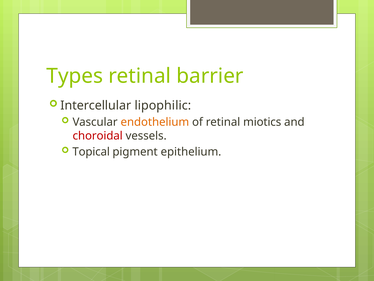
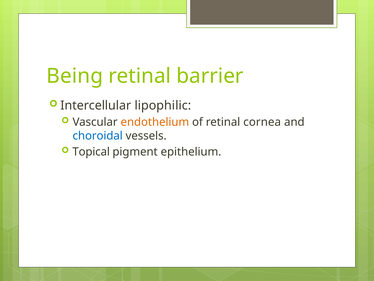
Types: Types -> Being (75, 76)
miotics: miotics -> cornea (262, 122)
choroidal colour: red -> blue (98, 136)
